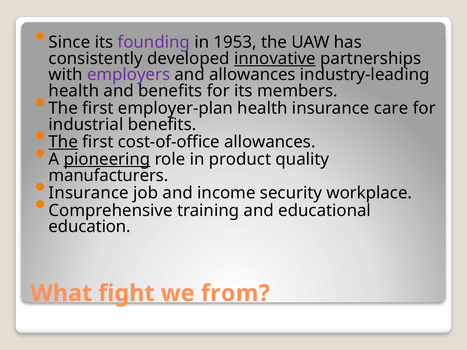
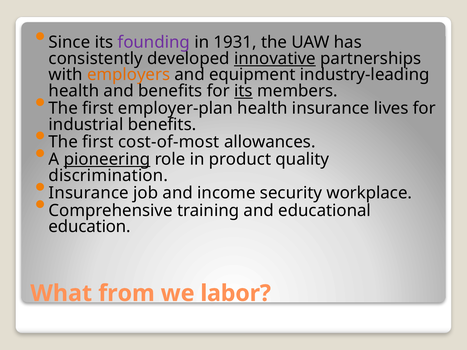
1953: 1953 -> 1931 (235, 42)
employers colour: purple -> orange (129, 75)
and allowances: allowances -> equipment (252, 75)
its underline: none -> present (243, 91)
care: care -> lives (391, 108)
The underline: present -> none (63, 142)
cost-of-office: cost-of-office -> cost-of-most (169, 142)
manufacturers: manufacturers -> discrimination (108, 176)
fight: fight -> from (126, 294)
from: from -> labor (236, 294)
